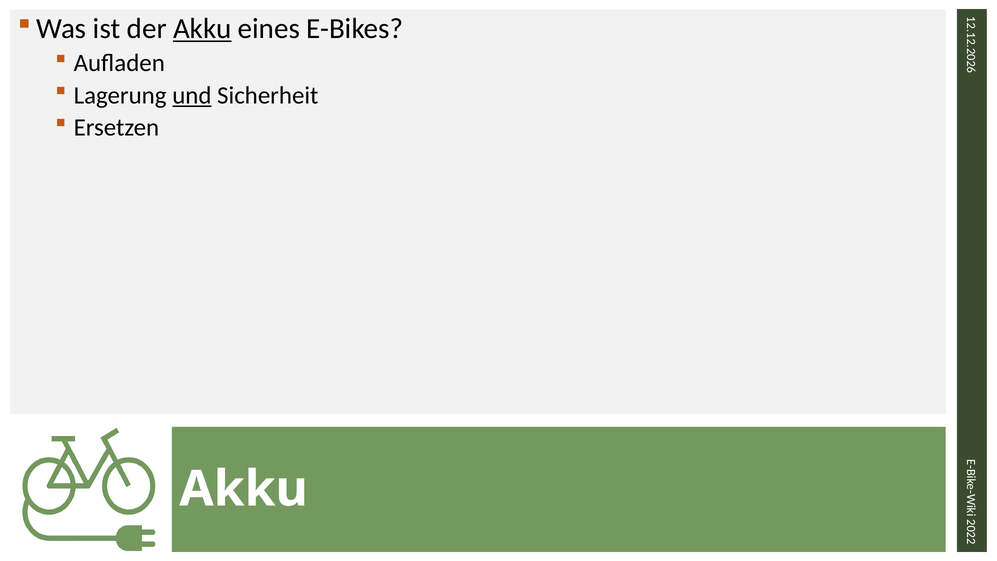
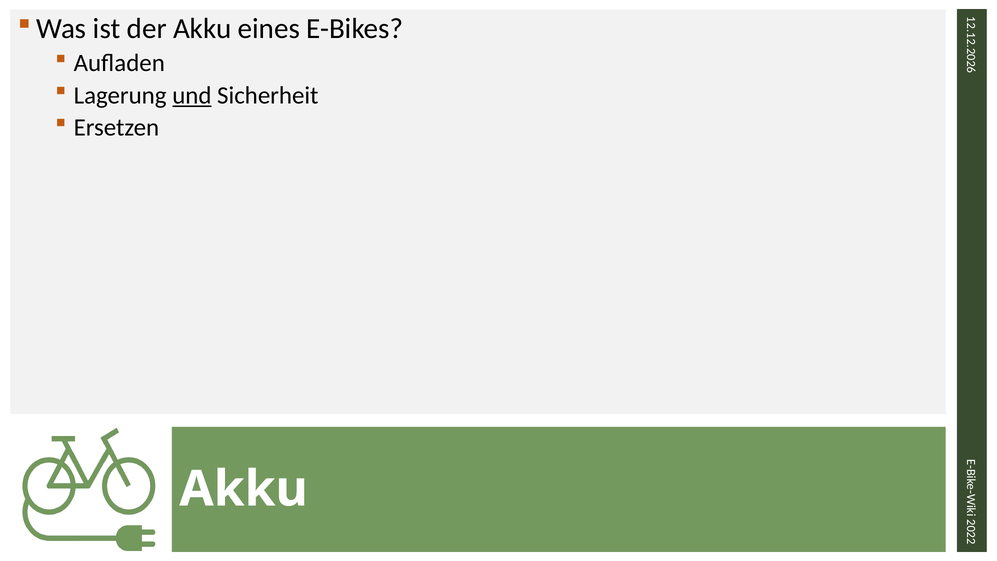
Akku underline: present -> none (202, 29)
